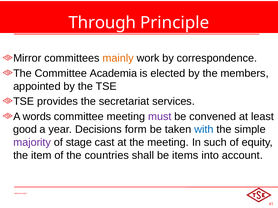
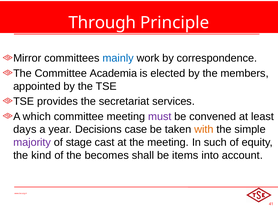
mainly colour: orange -> blue (118, 58)
words: words -> which (37, 117)
good: good -> days (25, 130)
form: form -> case (136, 130)
with colour: blue -> orange (204, 130)
item: item -> kind (41, 156)
countries: countries -> becomes (107, 156)
